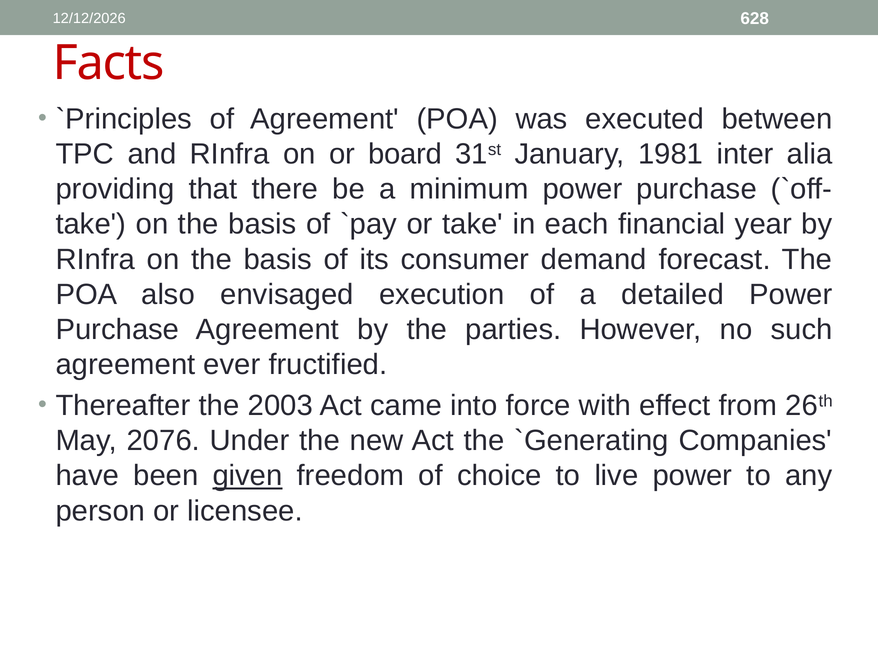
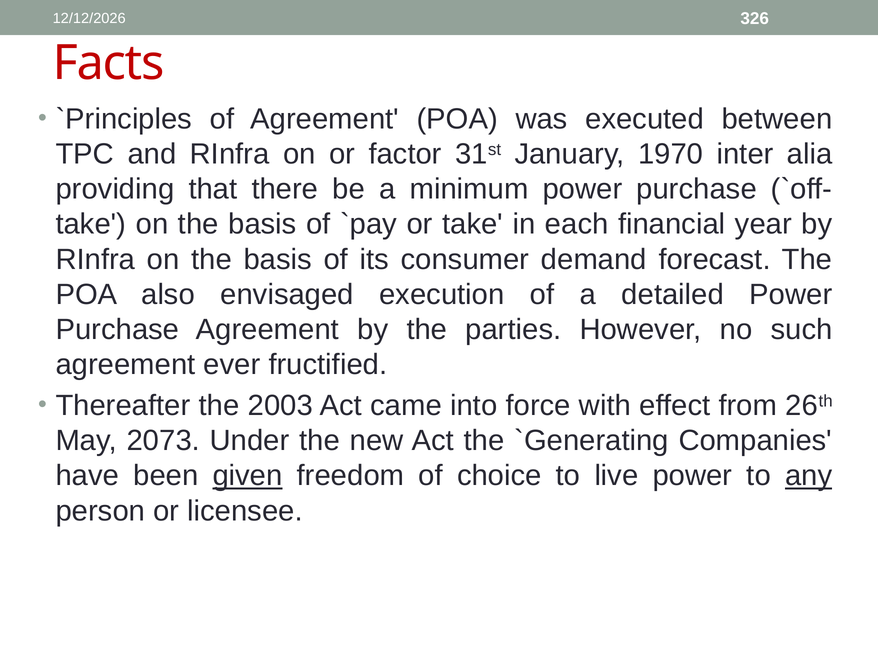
628: 628 -> 326 (755, 19)
board: board -> factor (405, 154)
1981: 1981 -> 1970 (671, 154)
2076: 2076 -> 2073 (163, 441)
any underline: none -> present (809, 476)
